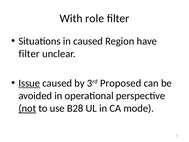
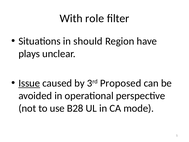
in caused: caused -> should (88, 41)
filter: filter -> plays (29, 54)
not underline: present -> none (27, 108)
